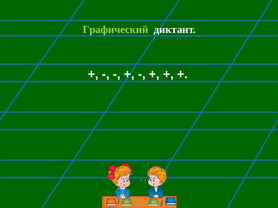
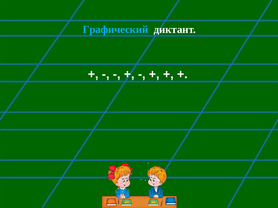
Графический colour: light green -> light blue (115, 30)
